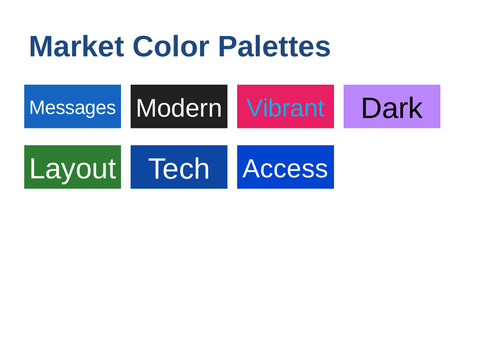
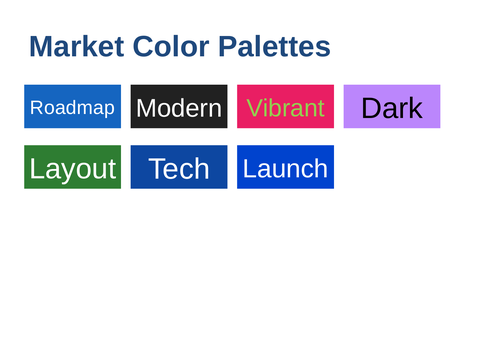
Messages: Messages -> Roadmap (72, 108)
Vibrant colour: light blue -> light green (286, 108)
Access: Access -> Launch (286, 169)
